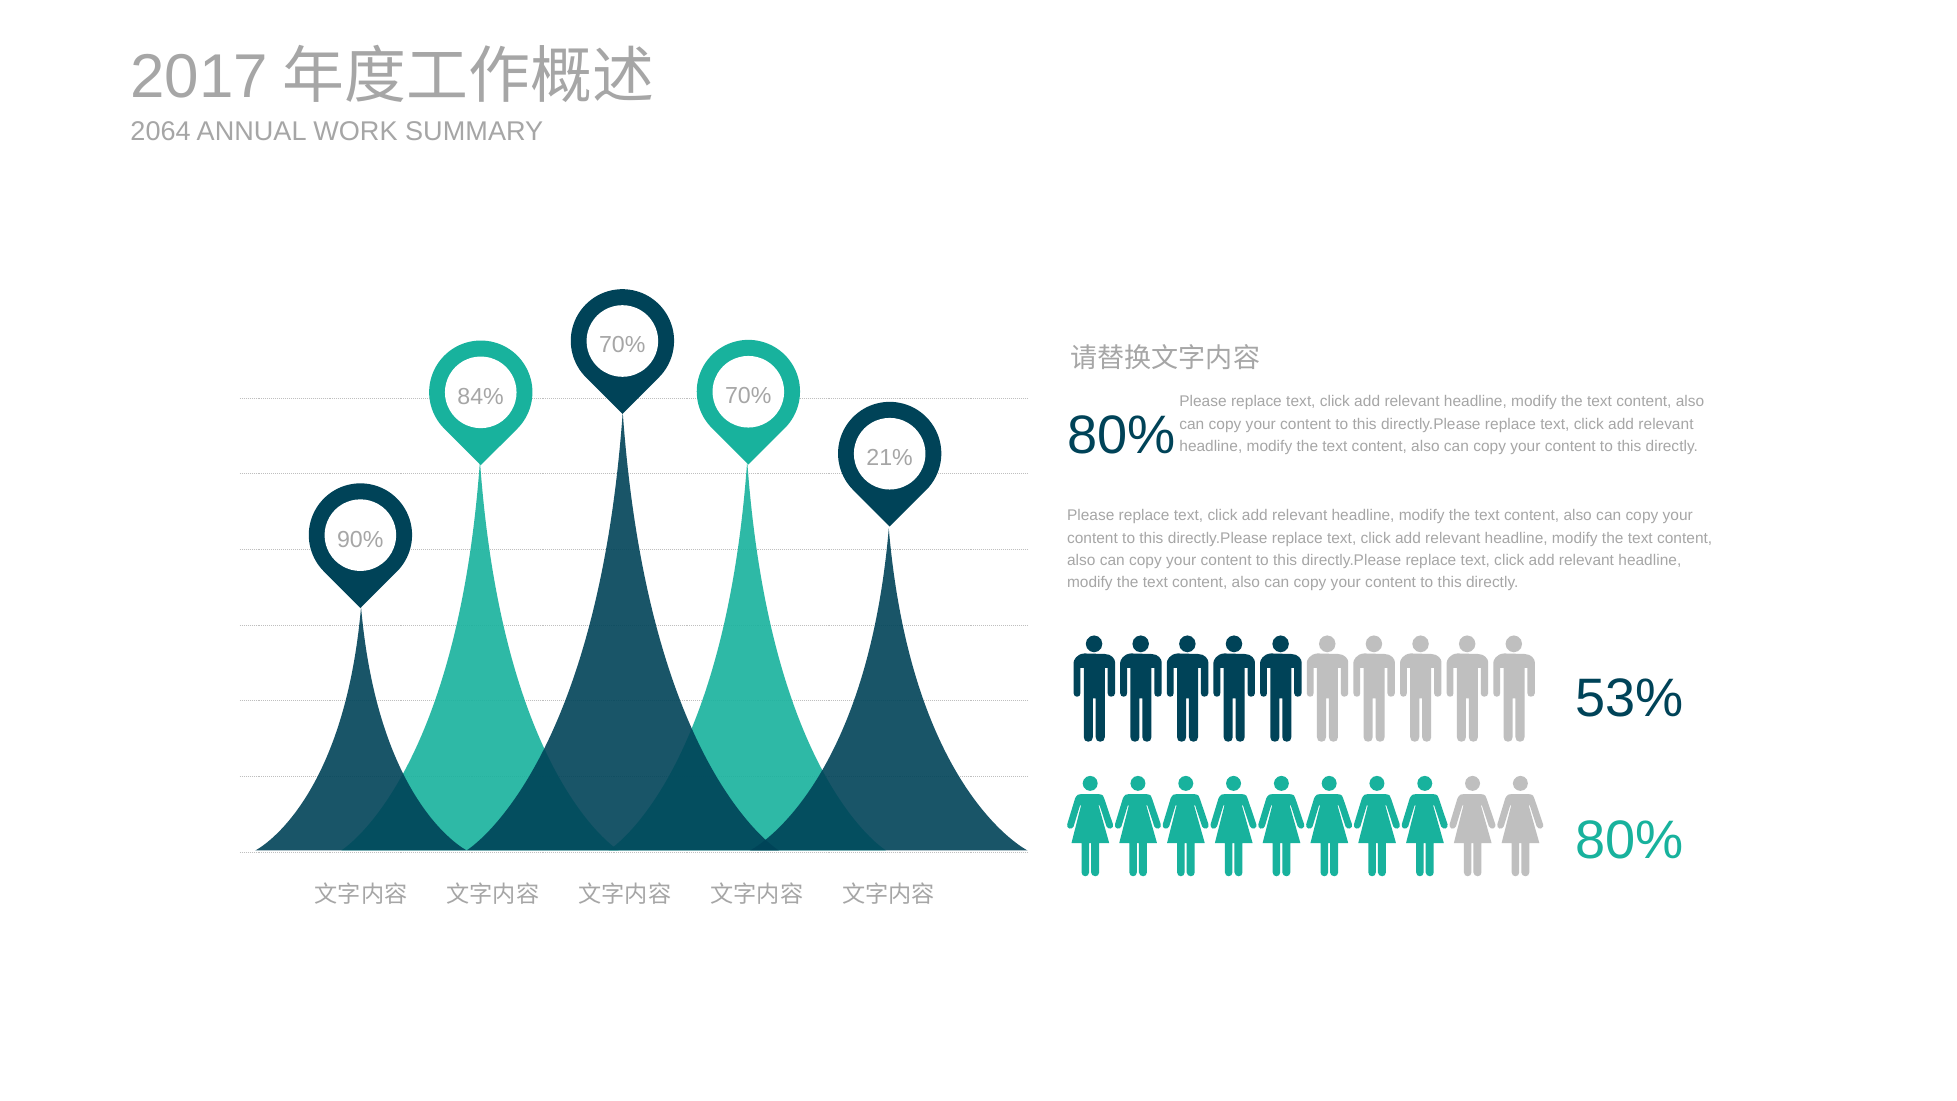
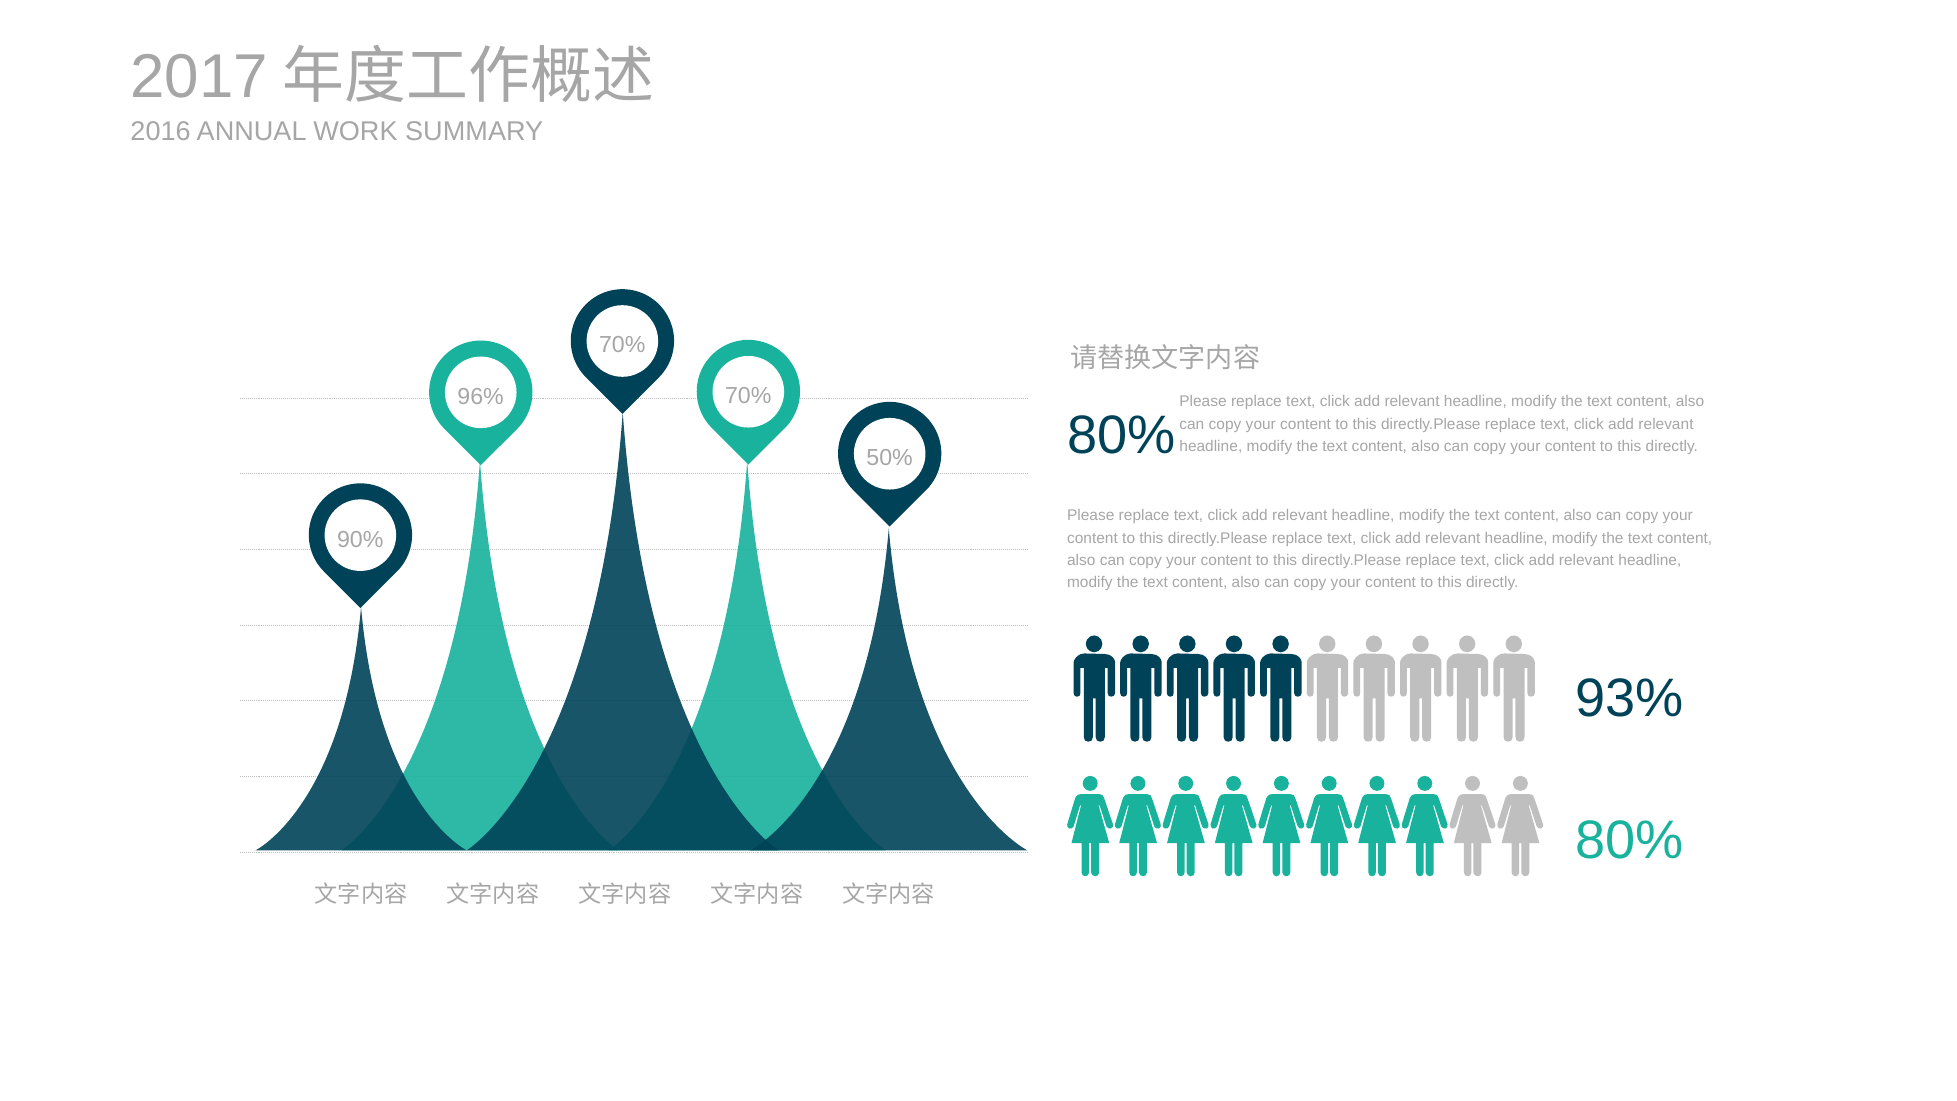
2064: 2064 -> 2016 (161, 131)
84%: 84% -> 96% (481, 397)
21%: 21% -> 50% (890, 458)
53%: 53% -> 93% (1630, 699)
